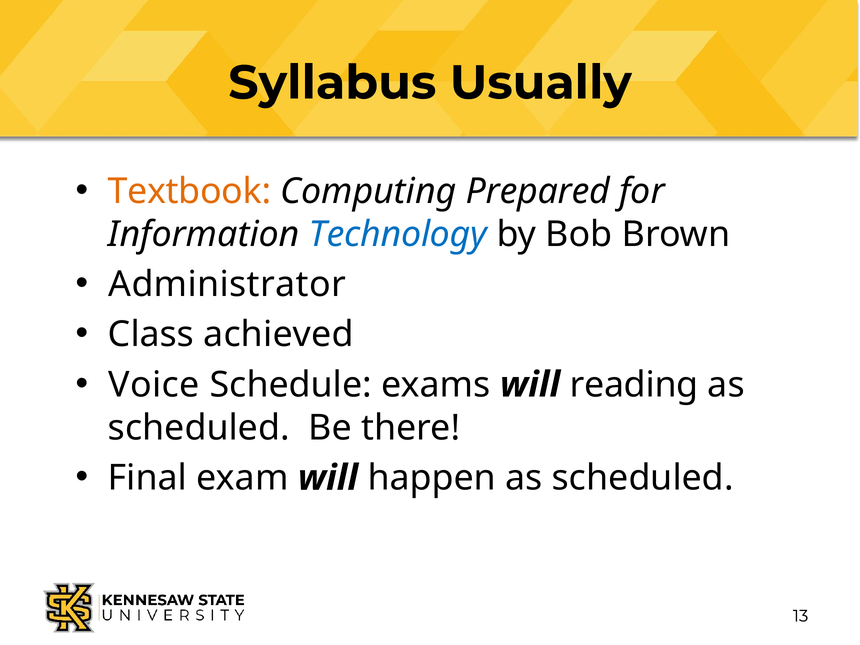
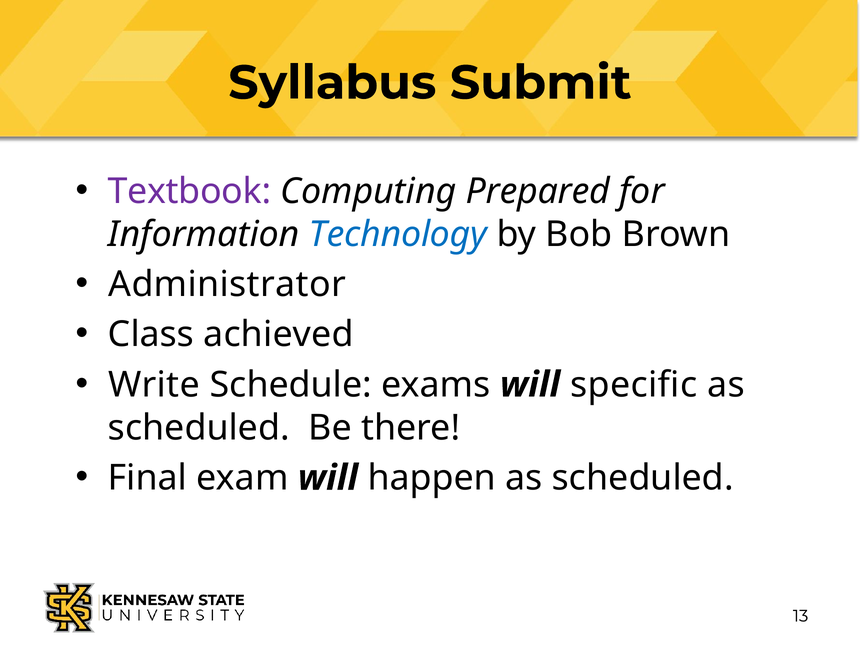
Usually: Usually -> Submit (541, 83)
Textbook colour: orange -> purple (190, 191)
Voice: Voice -> Write (154, 385)
reading: reading -> specific (634, 385)
